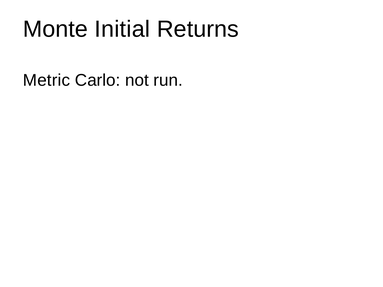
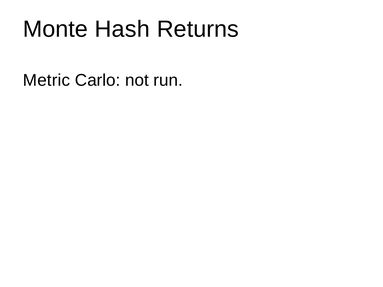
Initial: Initial -> Hash (122, 29)
